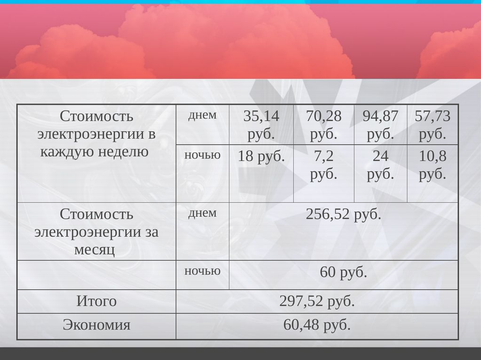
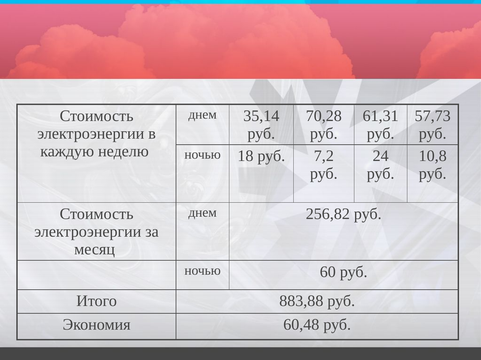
94,87: 94,87 -> 61,31 (381, 116)
256,52: 256,52 -> 256,82 (328, 214)
297,52: 297,52 -> 883,88 (301, 302)
